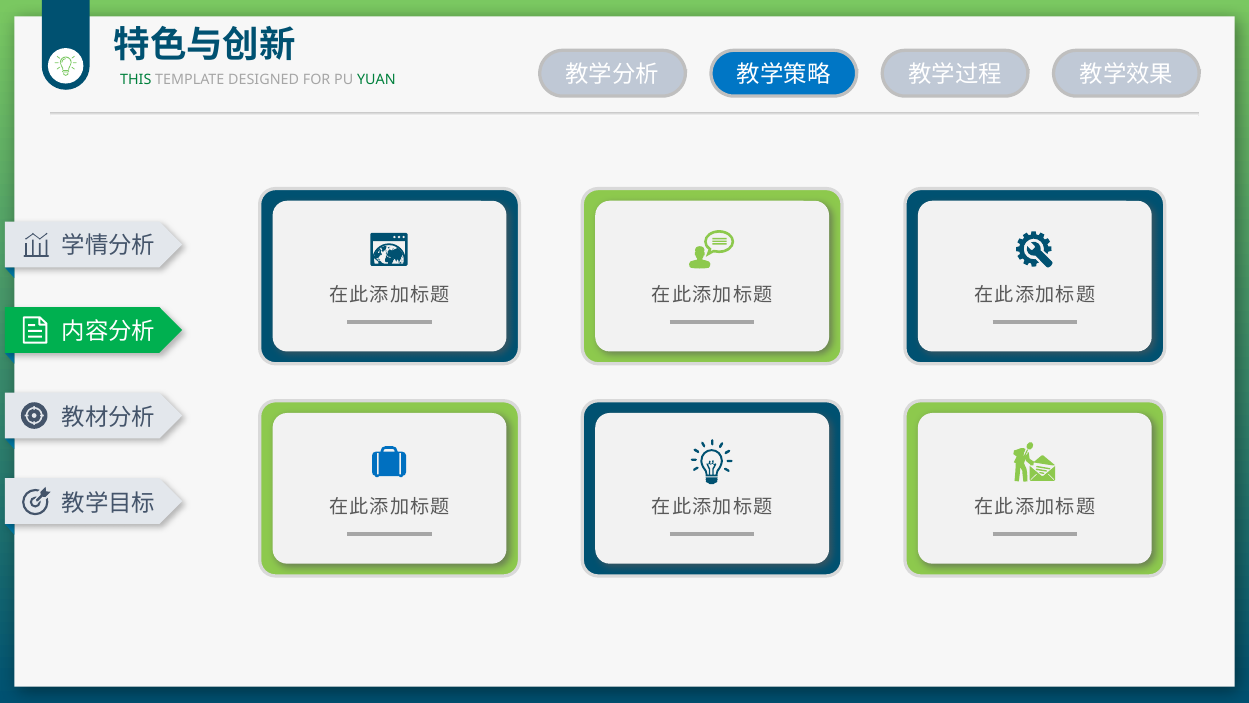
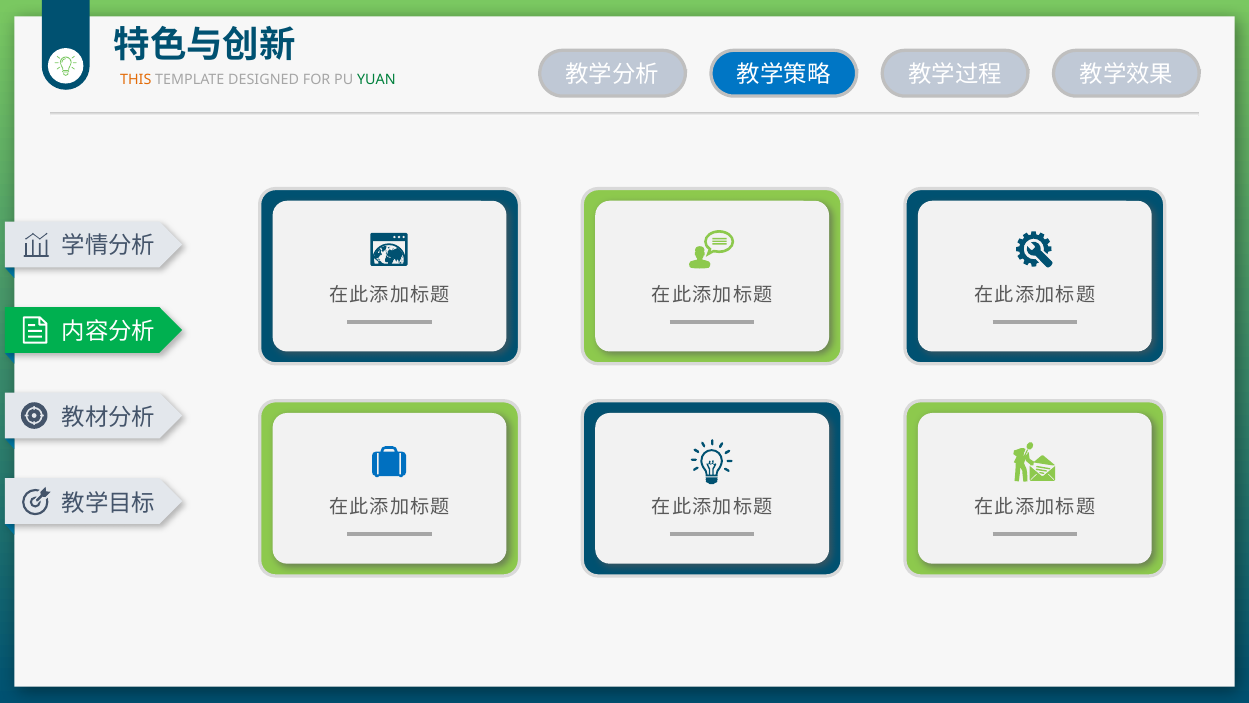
THIS colour: green -> orange (136, 80)
